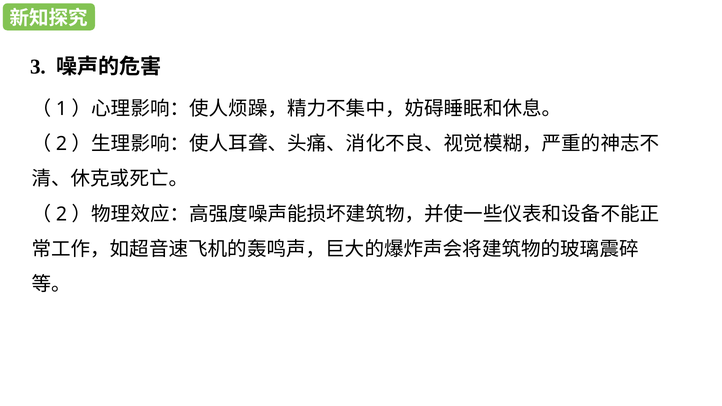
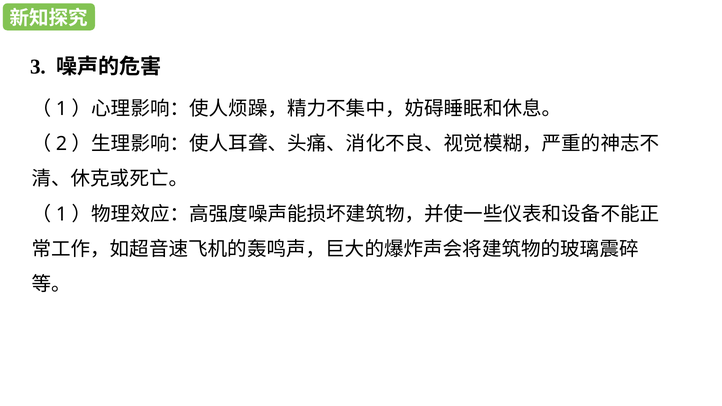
2: 2 -> 1 (62, 214)
